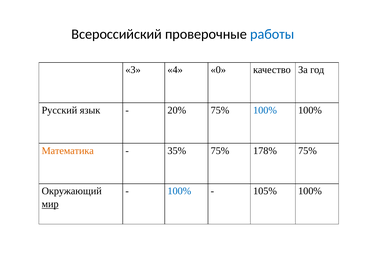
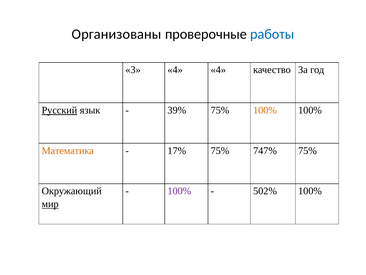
Всероссийский: Всероссийский -> Организованы (117, 34)
4 0: 0 -> 4 (218, 70)
Русский underline: none -> present (59, 110)
20%: 20% -> 39% (177, 110)
100% colour: blue -> orange (265, 110)
35%: 35% -> 17% (177, 150)
178%: 178% -> 747% (265, 150)
100% colour: blue -> purple (179, 191)
105%: 105% -> 502% (265, 191)
